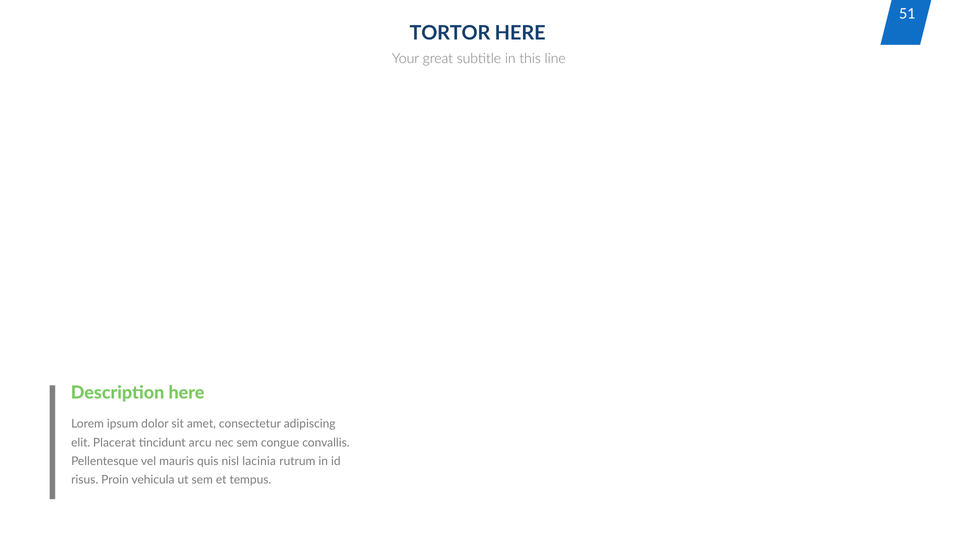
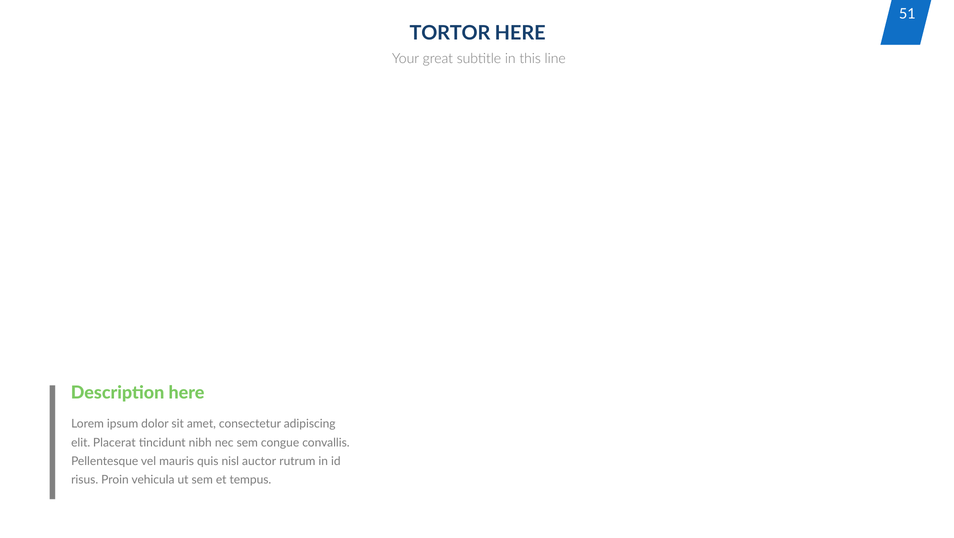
arcu: arcu -> nibh (200, 443)
lacinia: lacinia -> auctor (259, 461)
